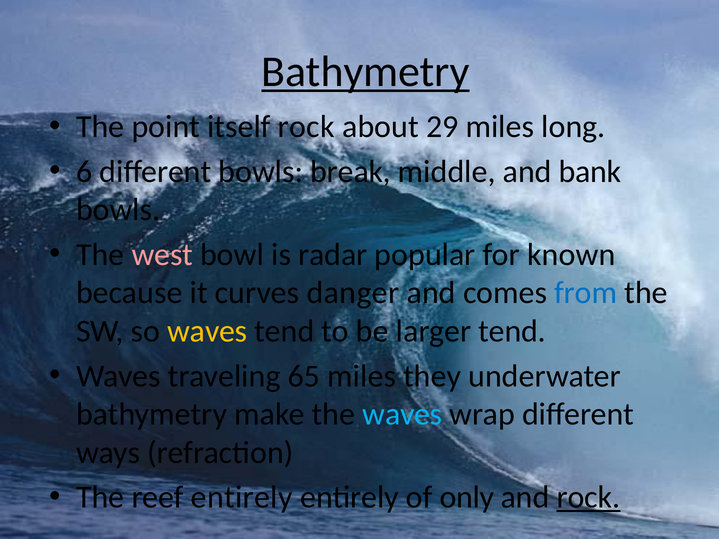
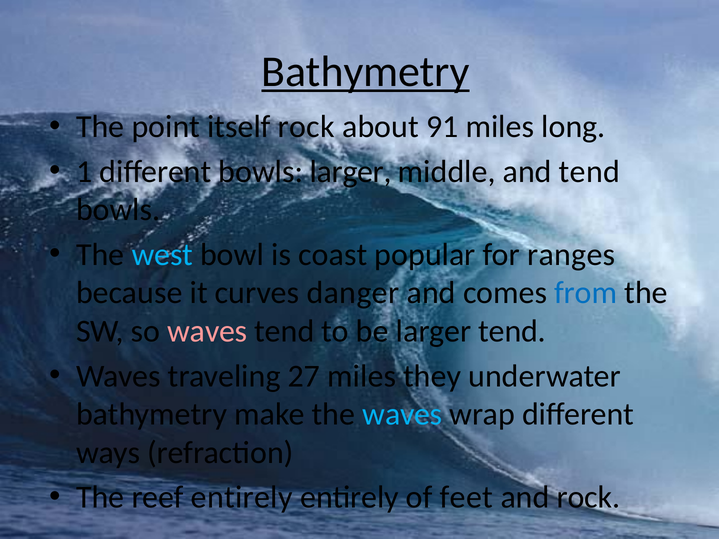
29: 29 -> 91 (442, 127)
6: 6 -> 1 (84, 172)
bowls break: break -> larger (351, 172)
and bank: bank -> tend (589, 172)
west colour: pink -> light blue (162, 255)
radar: radar -> coast (333, 255)
known: known -> ranges (571, 255)
waves colour: yellow -> pink (207, 331)
65: 65 -> 27 (304, 376)
only: only -> feet (466, 498)
rock underline: present -> none (589, 498)
